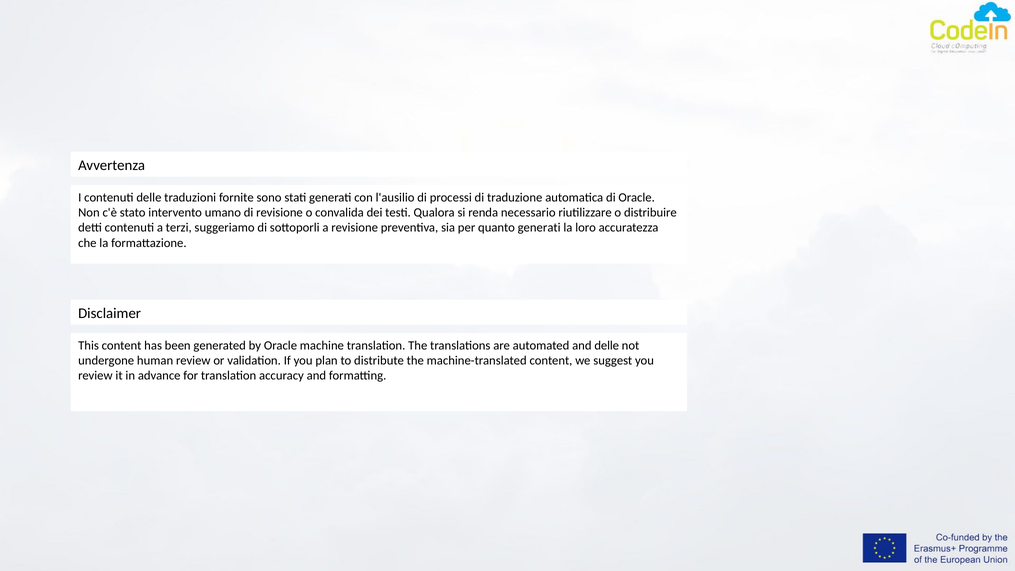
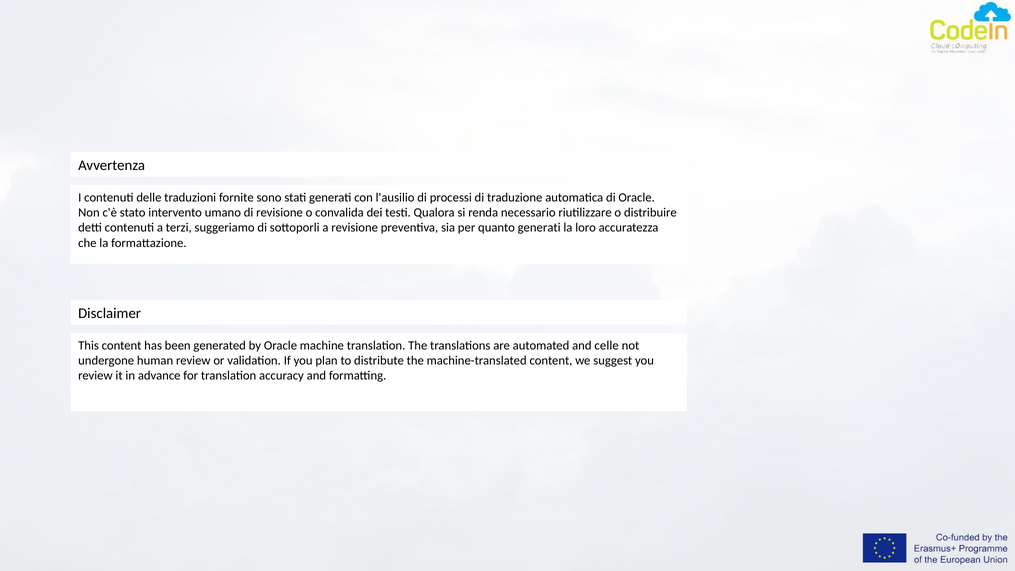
and delle: delle -> celle (607, 345)
